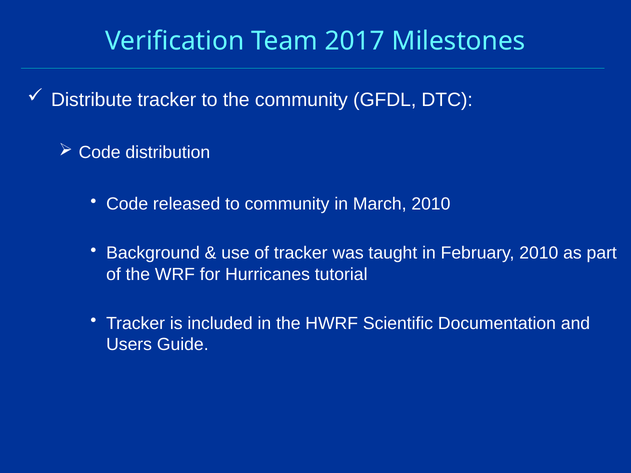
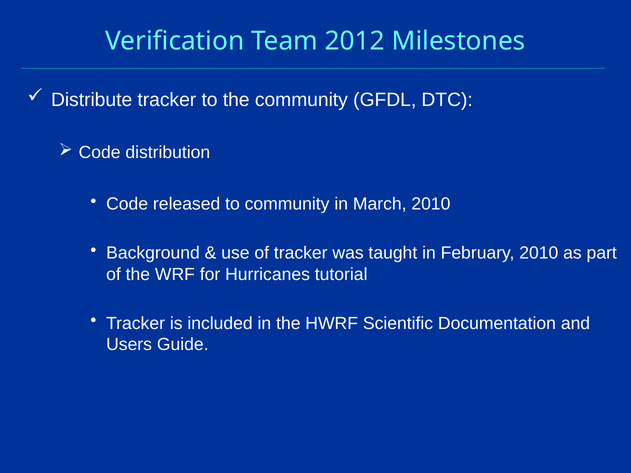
2017: 2017 -> 2012 (355, 41)
